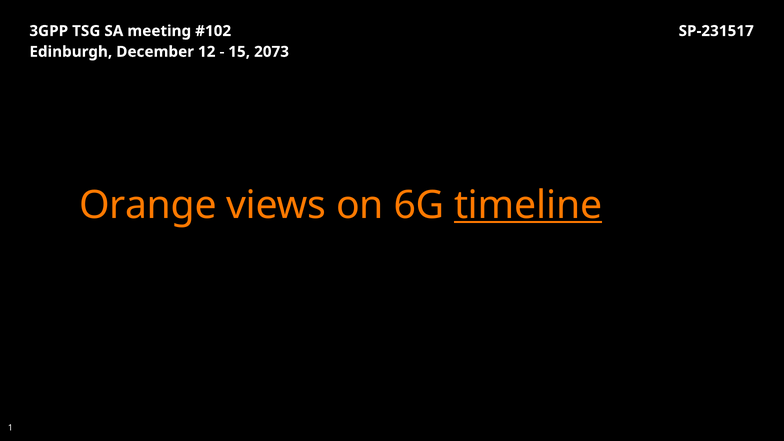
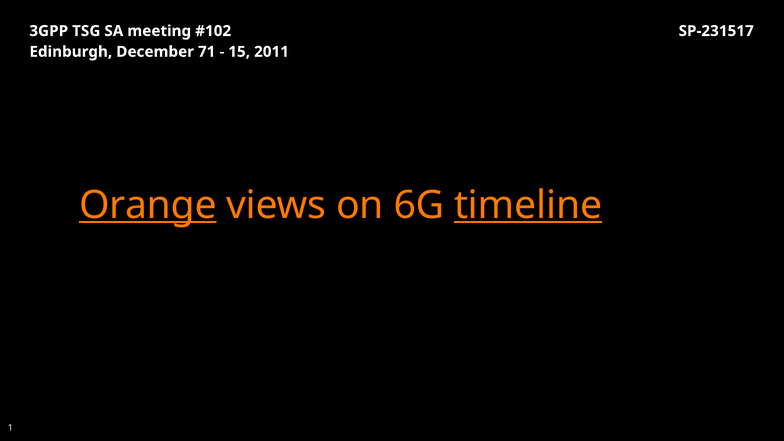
12: 12 -> 71 (207, 52)
2073: 2073 -> 2011 (272, 52)
Orange underline: none -> present (148, 205)
